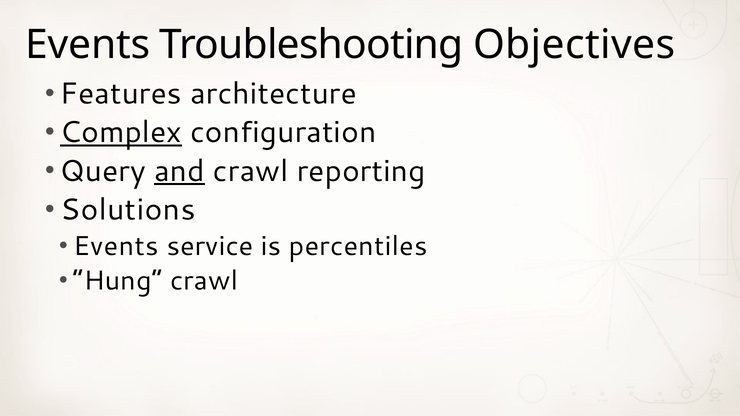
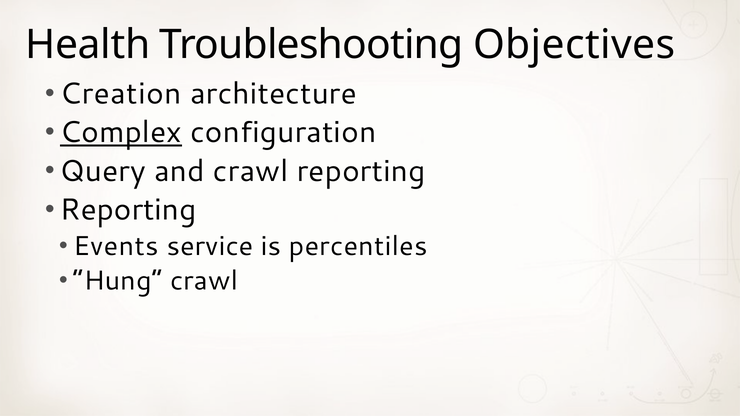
Events: Events -> Health (88, 45)
Features: Features -> Creation (121, 94)
and underline: present -> none (179, 171)
Solutions: Solutions -> Reporting (128, 210)
